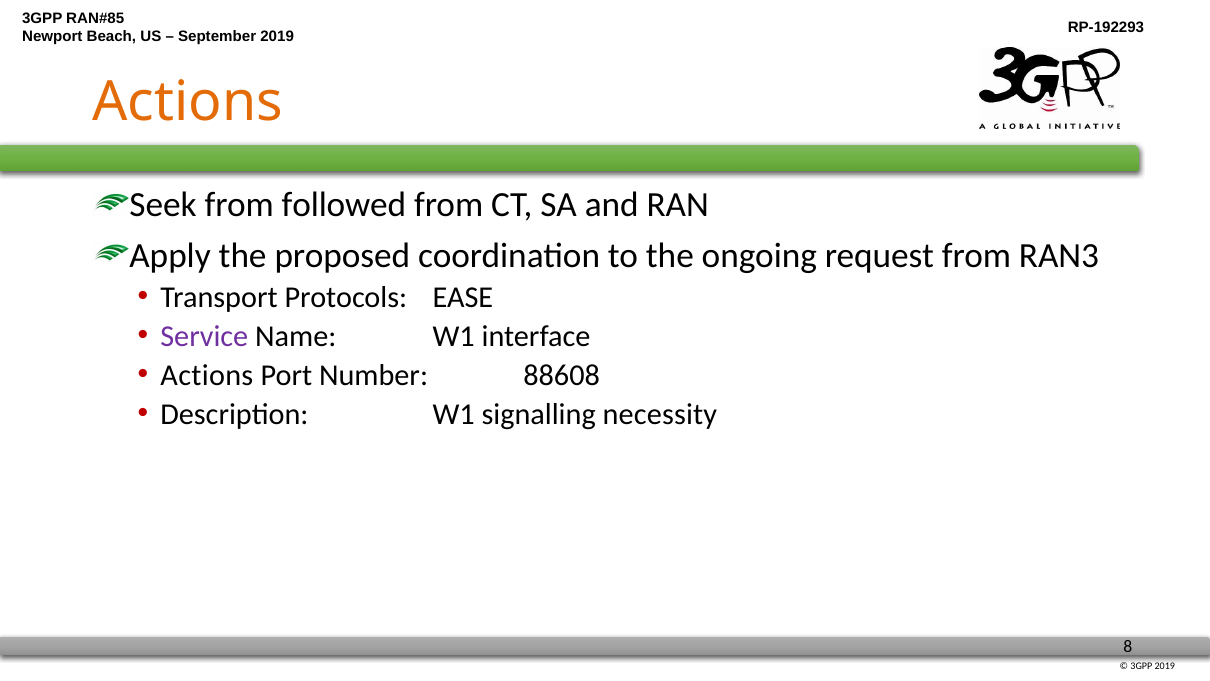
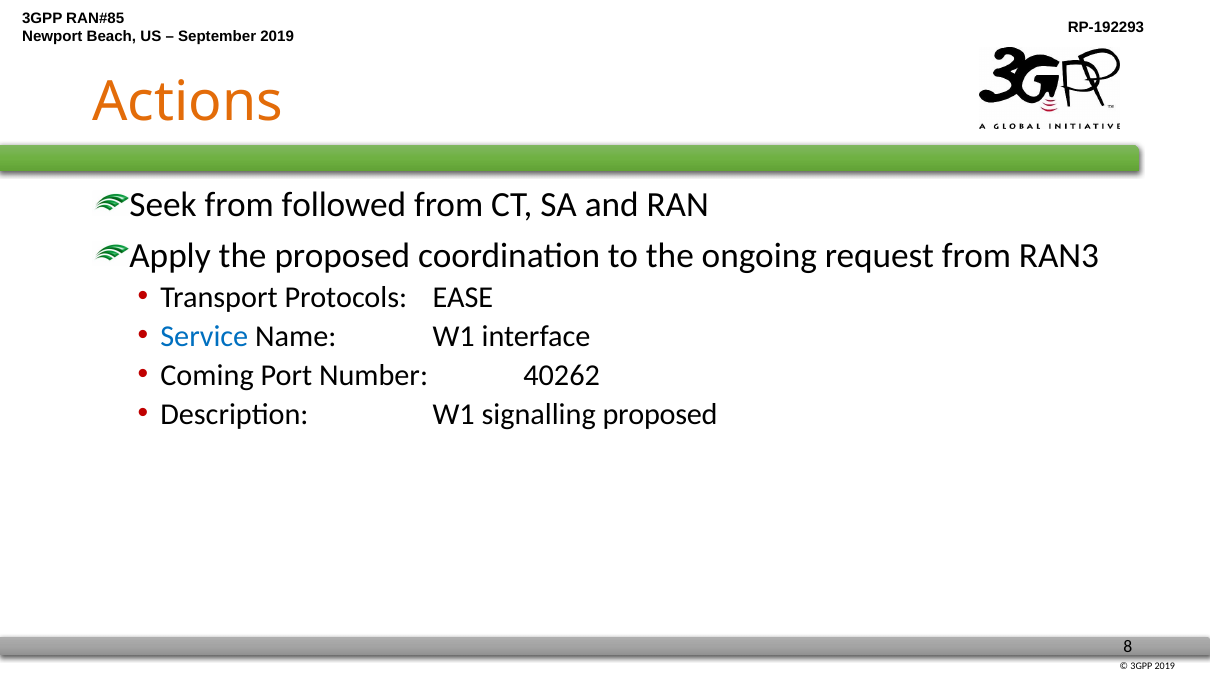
Service colour: purple -> blue (204, 336)
Actions: Actions -> Coming (207, 375)
88608: 88608 -> 40262 (562, 375)
signalling necessity: necessity -> proposed (660, 414)
